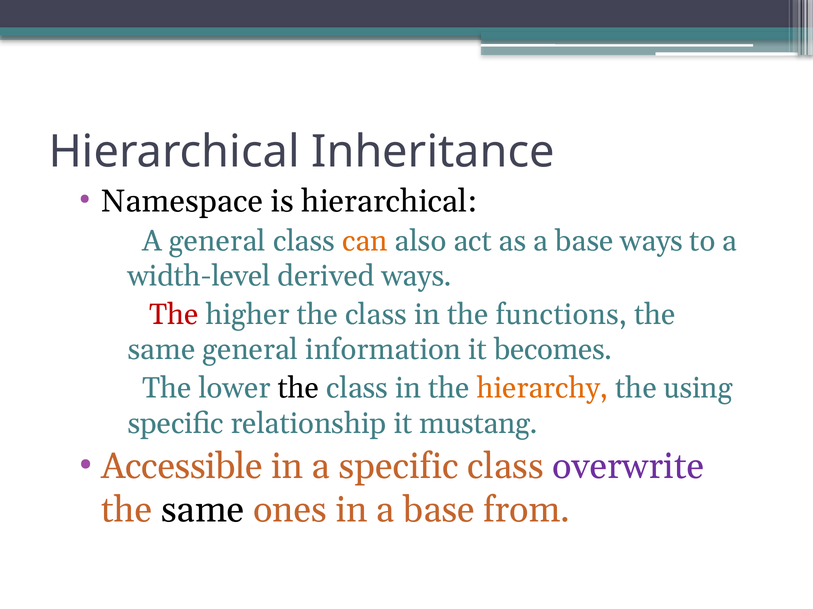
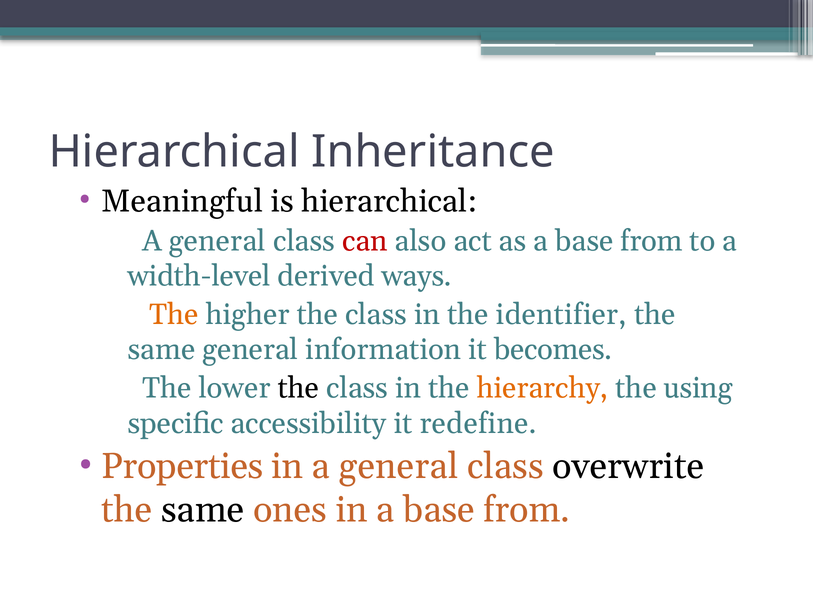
Namespace: Namespace -> Meaningful (182, 201)
can colour: orange -> red (365, 241)
as a base ways: ways -> from (652, 241)
The colour: red -> orange (174, 315)
functions: functions -> identifier (561, 315)
relationship: relationship -> accessibility (308, 424)
mustang: mustang -> redefine (478, 424)
Accessible: Accessible -> Properties (182, 467)
in a specific: specific -> general (399, 467)
overwrite colour: purple -> black (628, 467)
